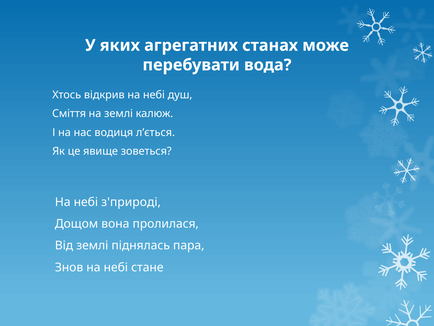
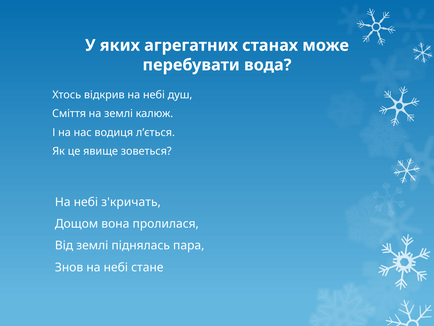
з'природі: з'природі -> з'кричать (131, 202)
